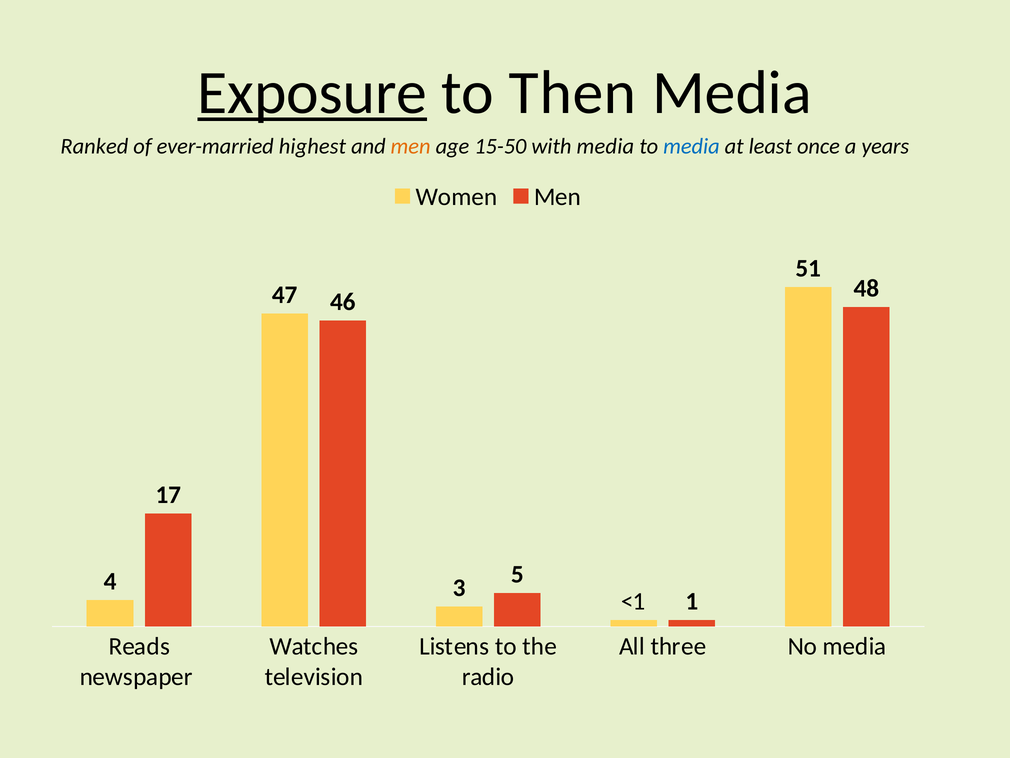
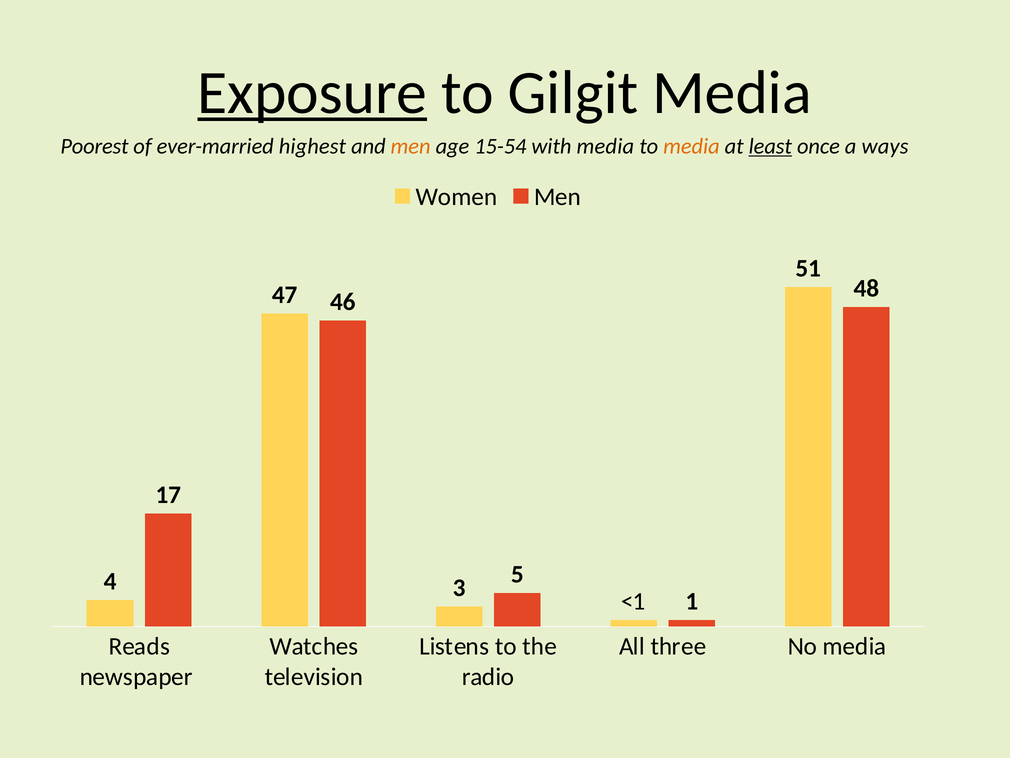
Then: Then -> Gilgit (573, 93)
Ranked: Ranked -> Poorest (95, 146)
15-50: 15-50 -> 15-54 (500, 146)
media colour: blue -> orange (691, 146)
least underline: none -> present (770, 146)
years: years -> ways (885, 146)
